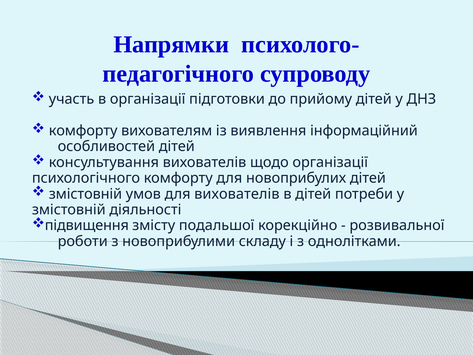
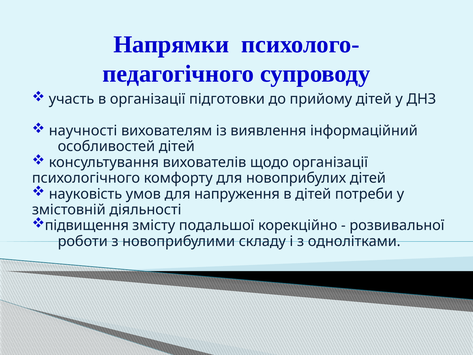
комфорту: комфорту -> научності (83, 131)
змістовній: змістовній -> науковість (85, 194)
для вихователів: вихователів -> напруження (237, 194)
